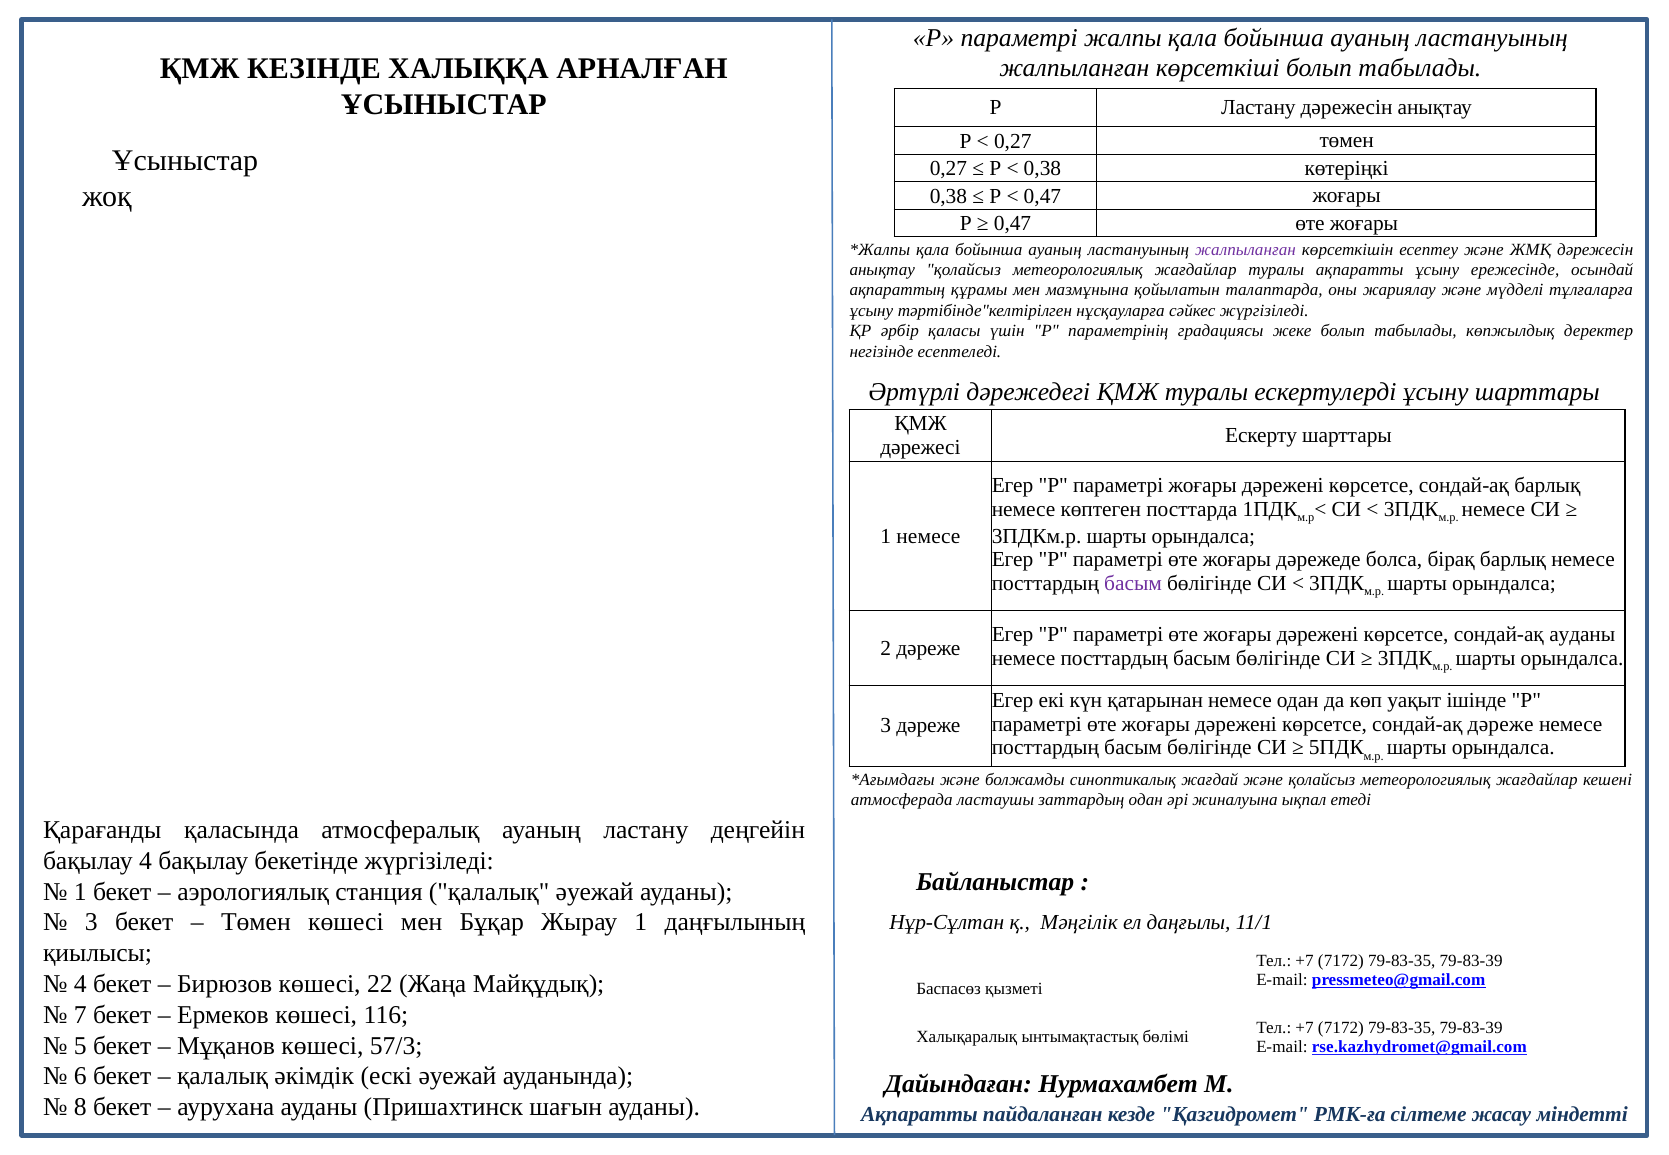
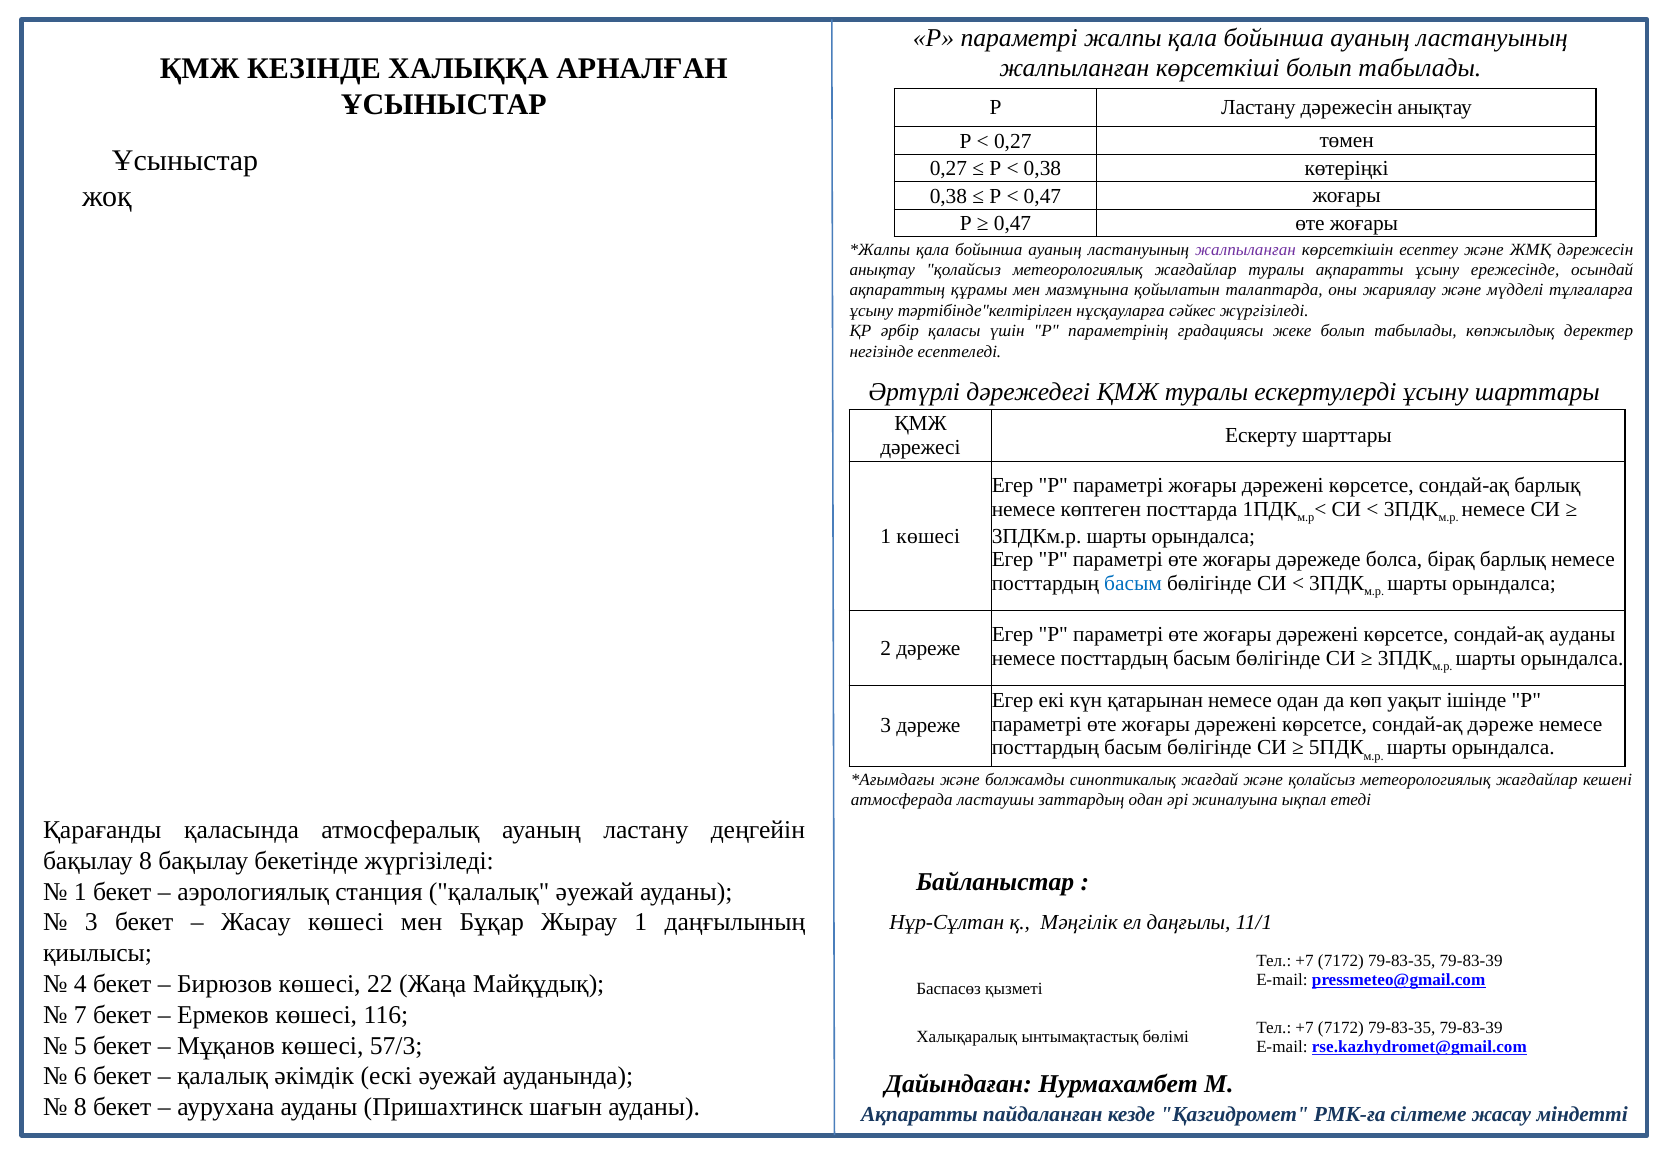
1 немесе: немесе -> көшесі (928, 536)
басым colour: purple -> blue (1133, 583)
бақылау 4: 4 -> 8 (146, 861)
Төмен: Төмен -> Жасау (256, 923)
